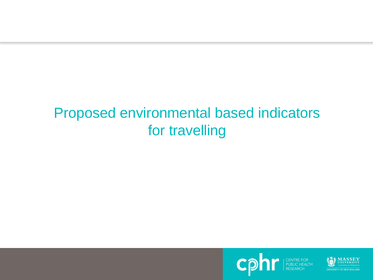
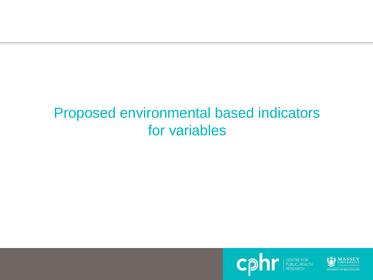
travelling: travelling -> variables (198, 130)
